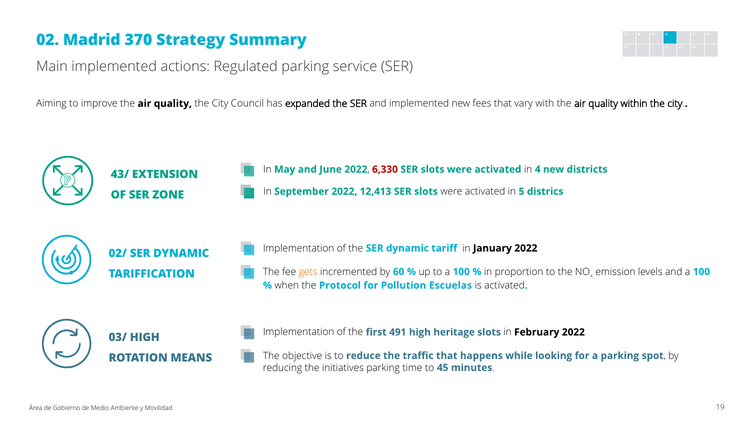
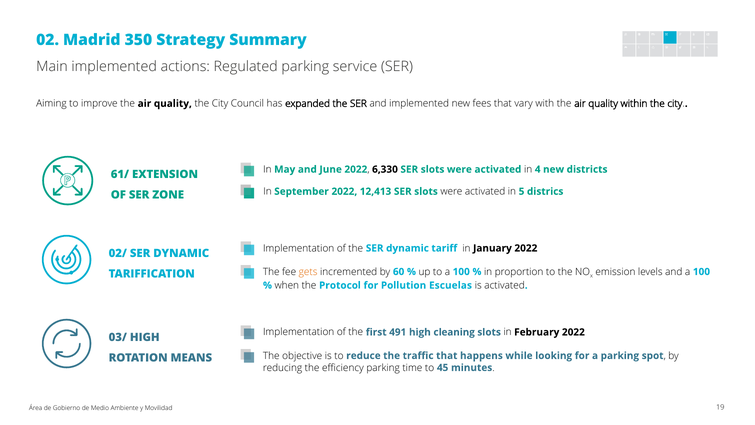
370: 370 -> 350 (138, 40)
6,330 colour: red -> black (385, 169)
43/: 43/ -> 61/ (120, 175)
heritage: heritage -> cleaning (454, 332)
initiatives: initiatives -> efficiency (343, 367)
